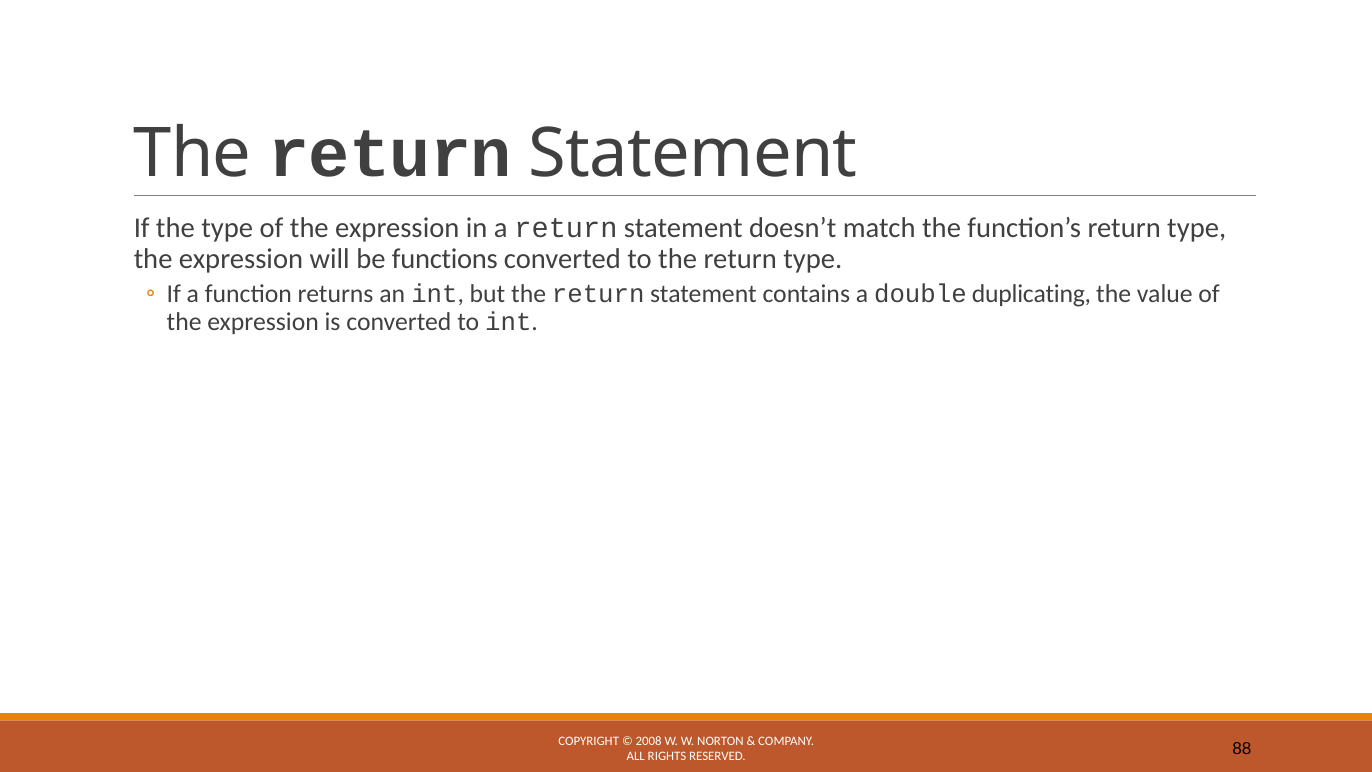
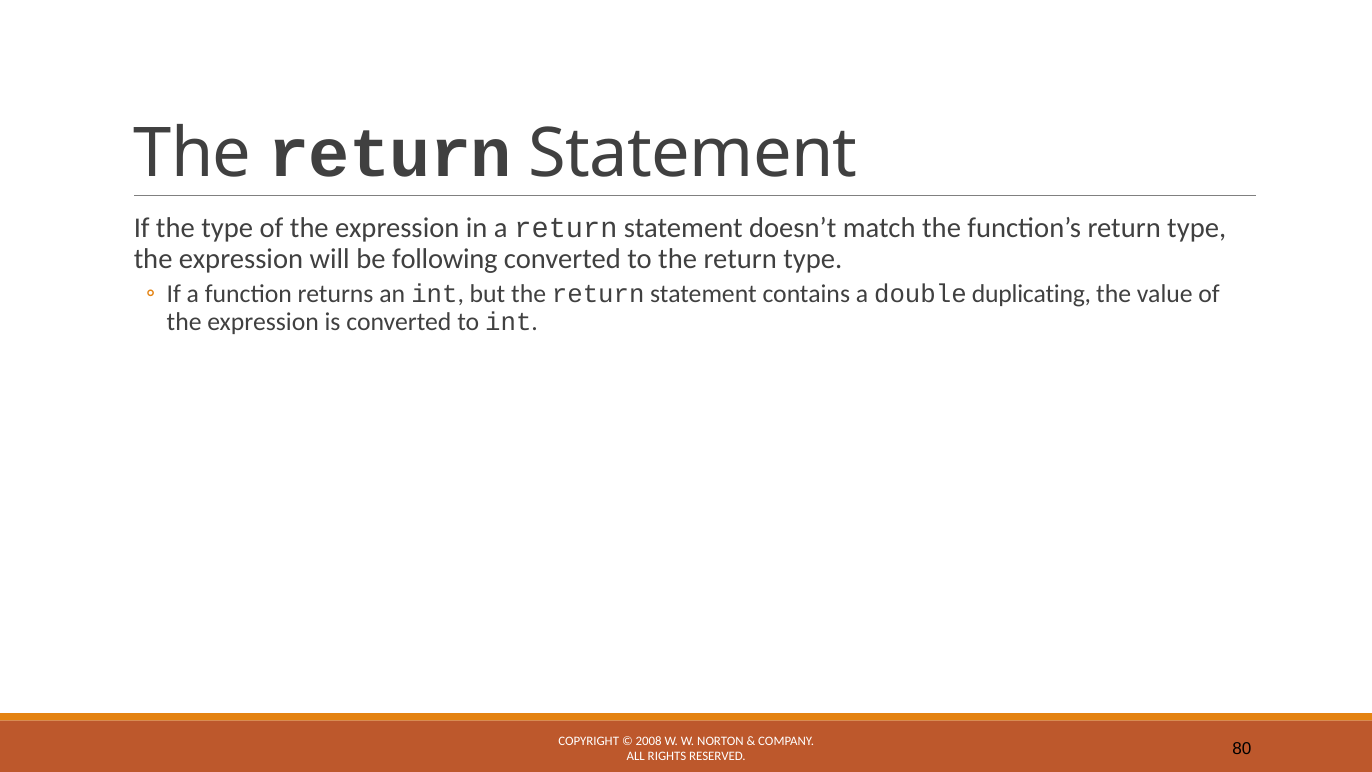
functions: functions -> following (445, 259)
88: 88 -> 80 (1242, 749)
